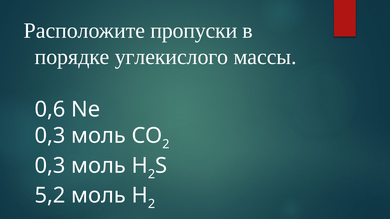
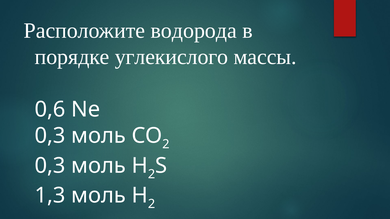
пропуски: пропуски -> водорода (194, 31)
5,2: 5,2 -> 1,3 (50, 196)
